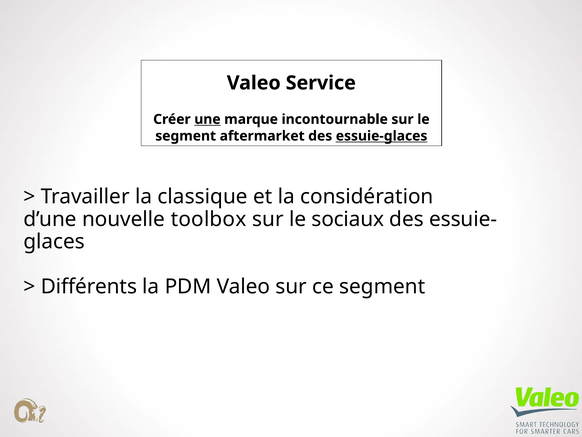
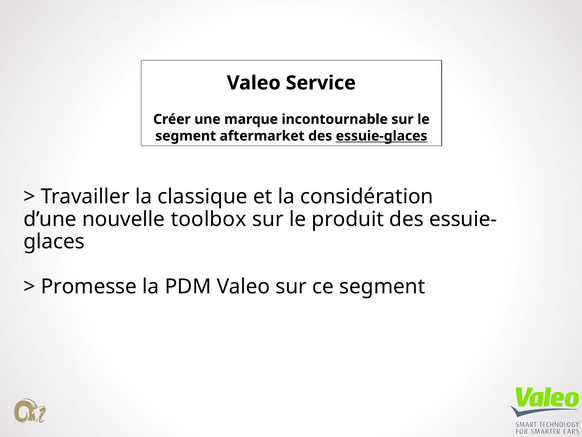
une underline: present -> none (207, 119)
sociaux: sociaux -> produit (348, 219)
Différents: Différents -> Promesse (89, 286)
